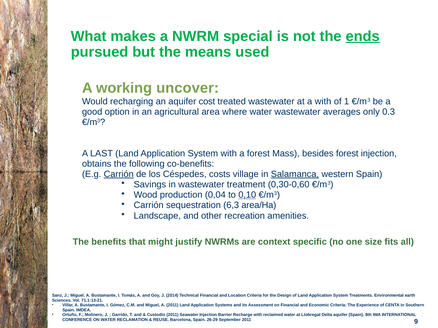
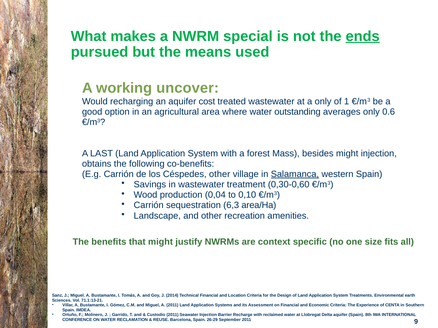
a with: with -> only (323, 102)
water wastewater: wastewater -> outstanding (298, 112)
0.3: 0.3 -> 0.6 (389, 112)
besides forest: forest -> might (347, 154)
Carrión underline: present -> none (119, 174)
Céspedes costs: costs -> other (220, 174)
0,10 underline: present -> none (247, 195)
